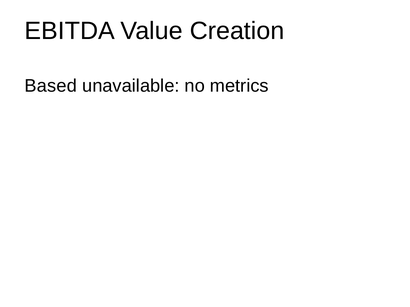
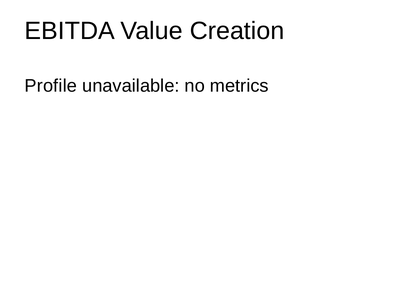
Based: Based -> Profile (51, 86)
